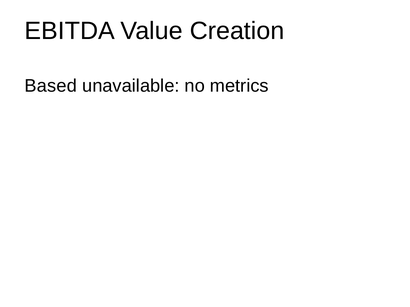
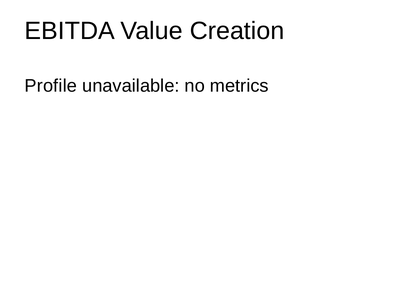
Based: Based -> Profile (51, 86)
